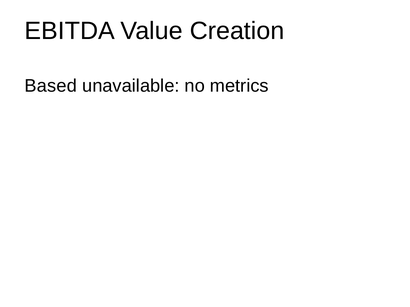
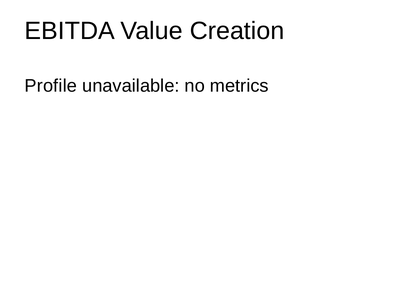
Based: Based -> Profile (51, 86)
